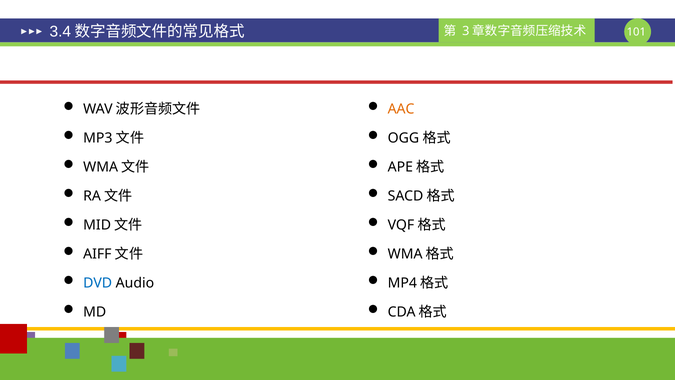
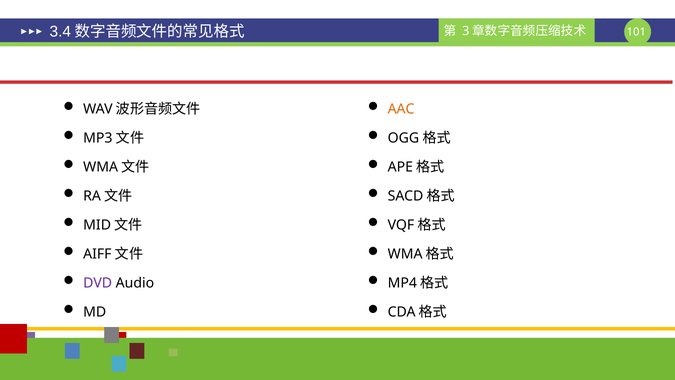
DVD colour: blue -> purple (98, 283)
